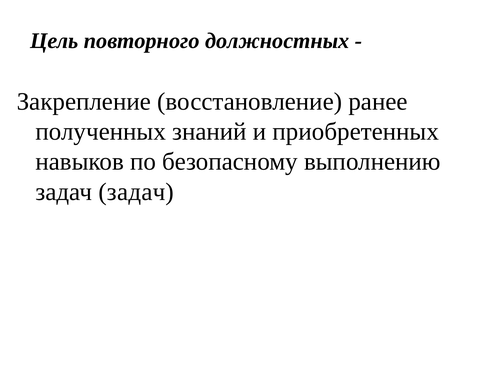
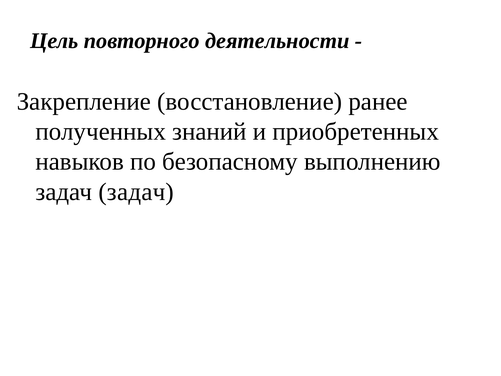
должностных: должностных -> деятельности (277, 41)
